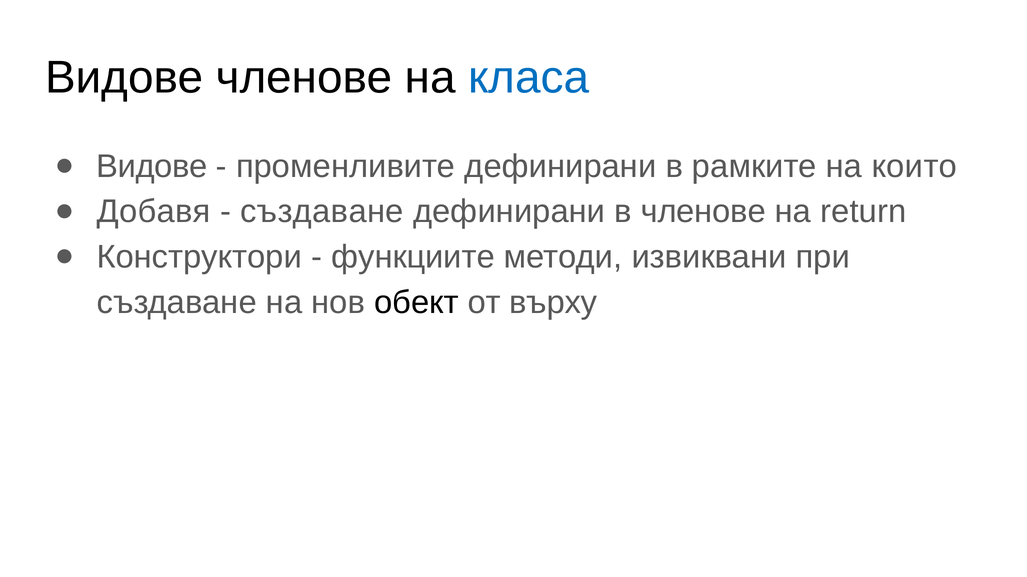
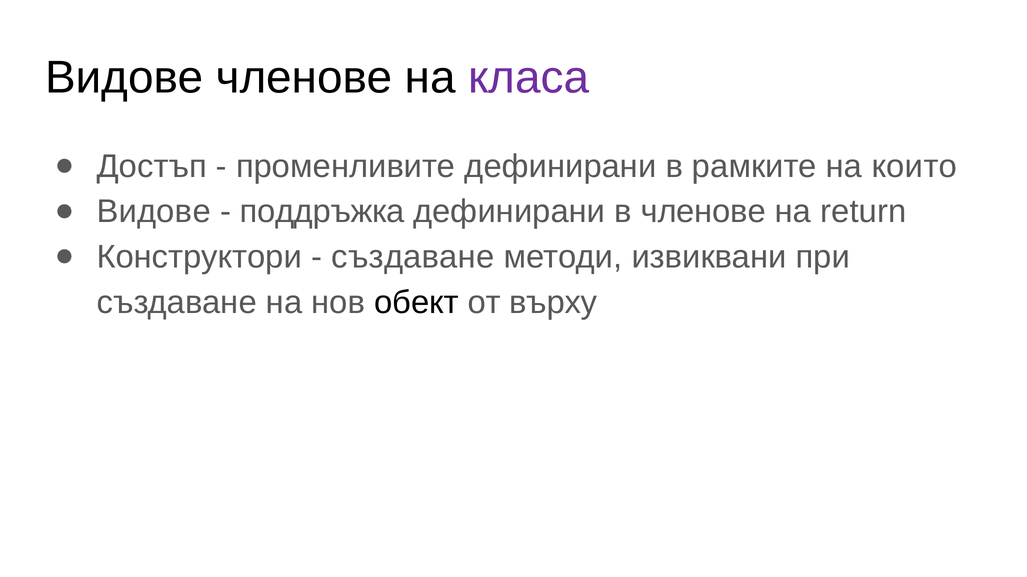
класа colour: blue -> purple (529, 78)
Видове: Видове -> Достъп (152, 166)
Добавя: Добавя -> Видове (154, 212)
създаване: създаване -> поддръжка (322, 212)
функциите: функциите -> създаване (413, 257)
